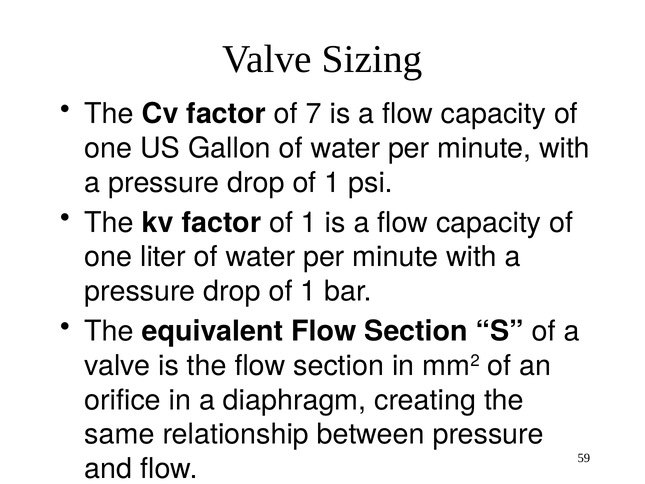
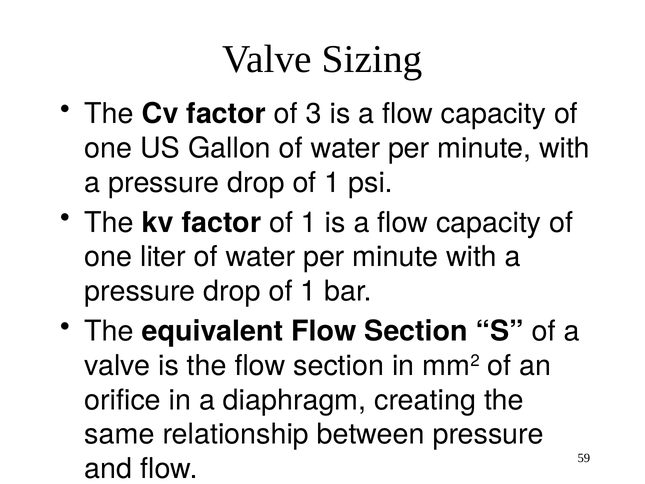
7: 7 -> 3 (314, 114)
